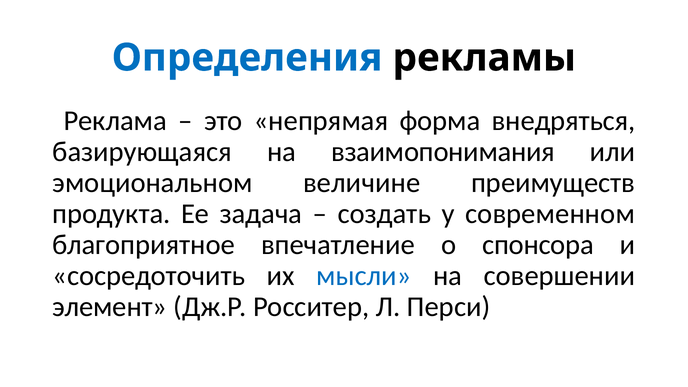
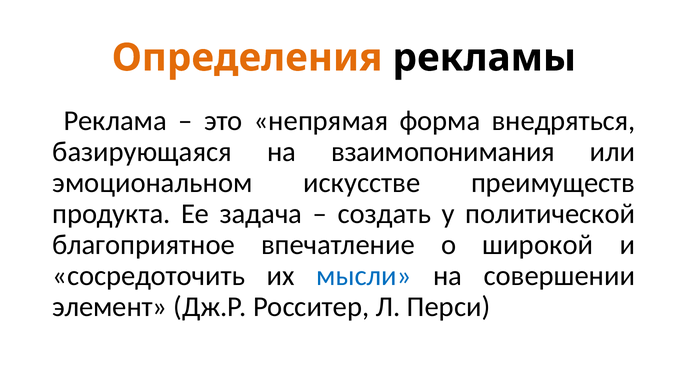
Определения colour: blue -> orange (247, 58)
величине: величине -> искусстве (362, 183)
современном: современном -> политической (550, 214)
спонсора: спонсора -> широкой (538, 245)
